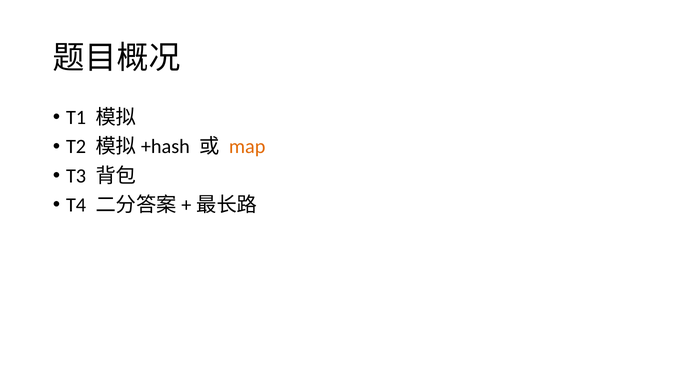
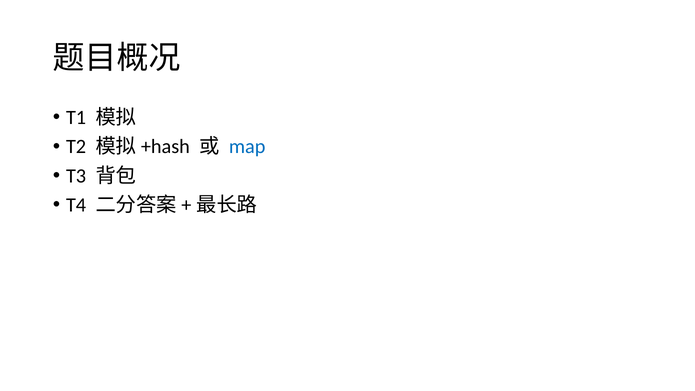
map colour: orange -> blue (247, 147)
